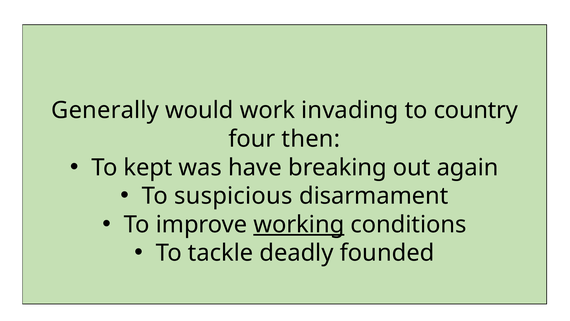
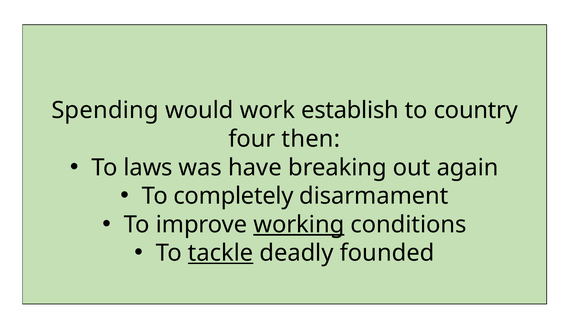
Generally: Generally -> Spending (105, 110)
invading: invading -> establish (350, 110)
kept: kept -> laws (148, 167)
suspicious: suspicious -> completely (234, 196)
tackle underline: none -> present (221, 253)
